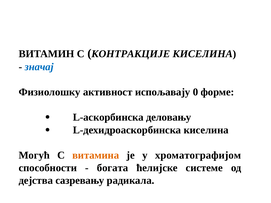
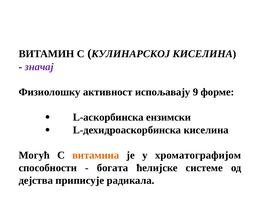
КОНТРАКЦИЈЕ: КОНТРАКЦИЈЕ -> КУЛИНАРСКОЈ (131, 54)
значај colour: blue -> purple (39, 67)
0: 0 -> 9 (195, 92)
деловању: деловању -> ензимски (169, 117)
сазревању: сазревању -> приписује (80, 181)
